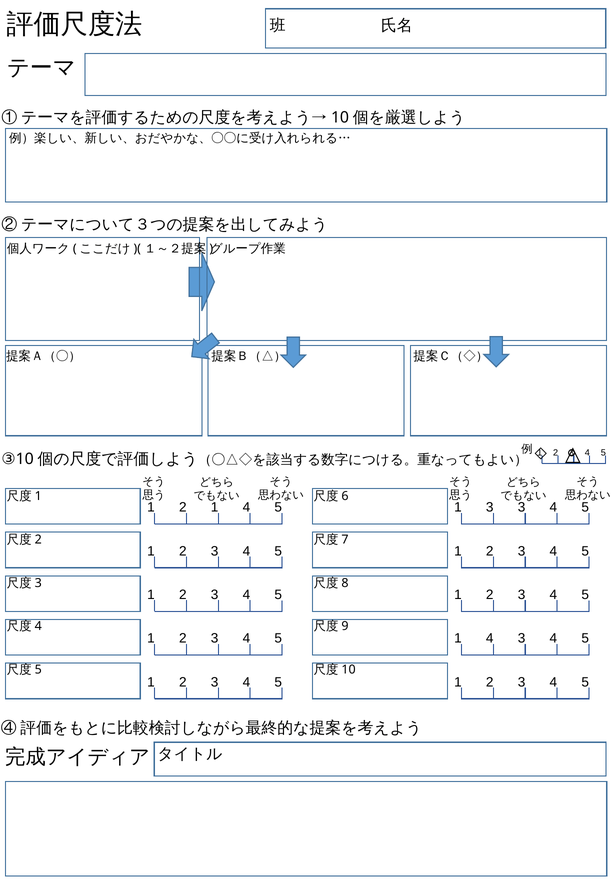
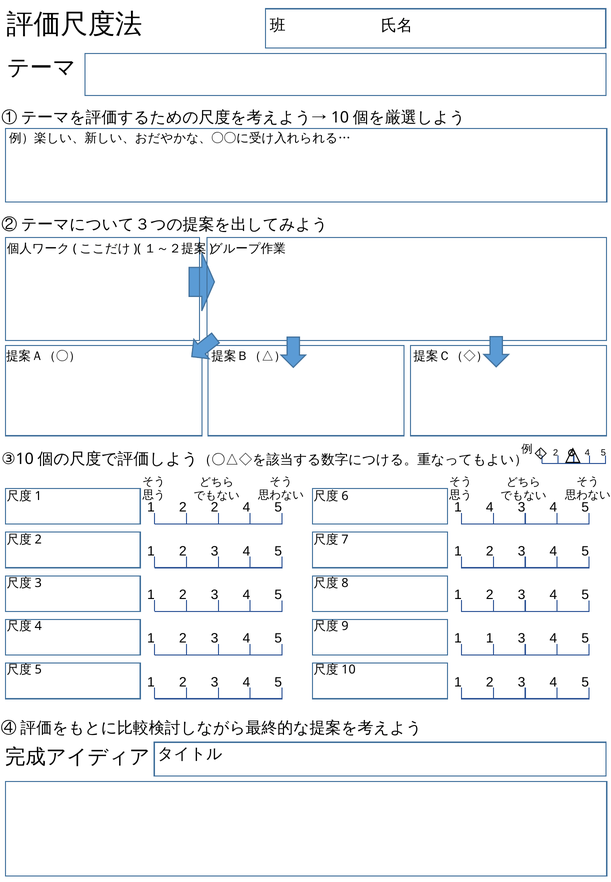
2 1: 1 -> 2 (215, 508)
1 3: 3 -> 4 (490, 508)
4: 4 -> 1 (490, 639)
